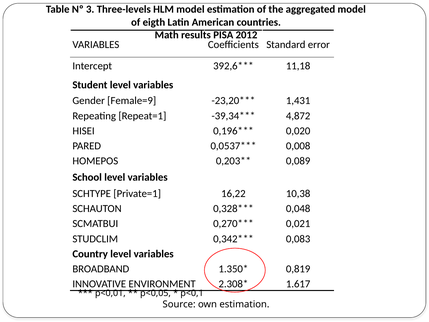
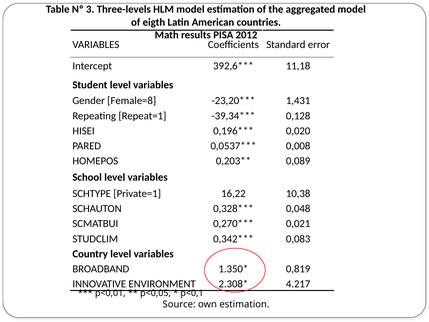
Female=9: Female=9 -> Female=8 (132, 101)
4,872: 4,872 -> 0,128 (298, 116)
1.617: 1.617 -> 4.217 (298, 284)
